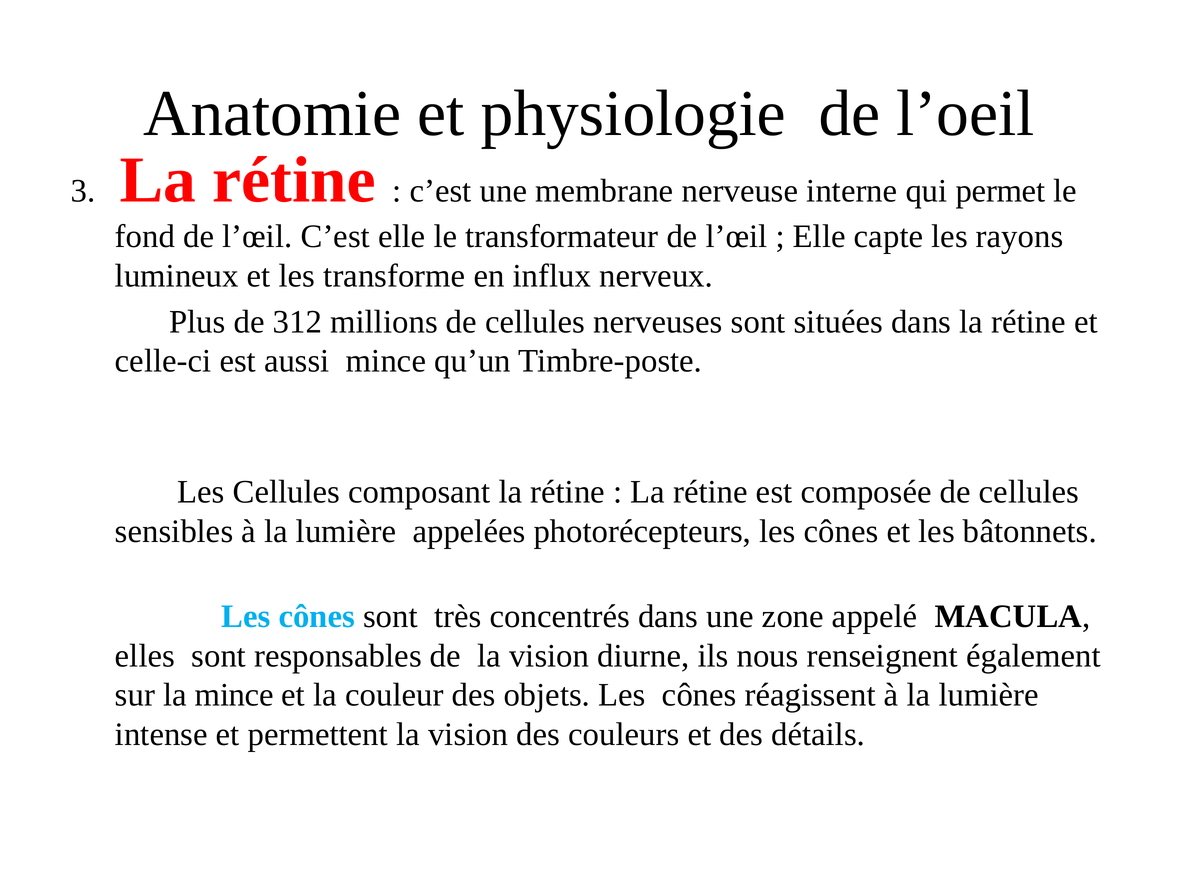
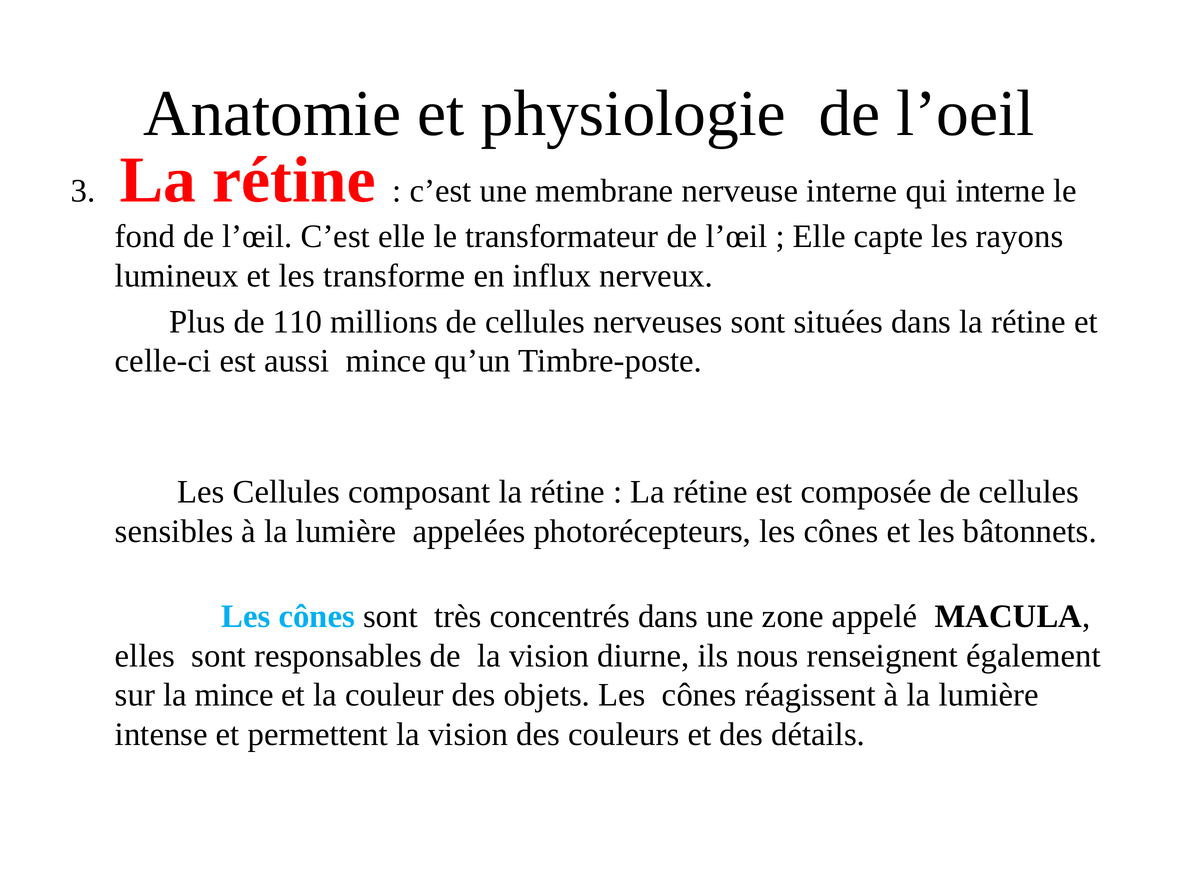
qui permet: permet -> interne (1000, 191)
312: 312 -> 110 (297, 322)
